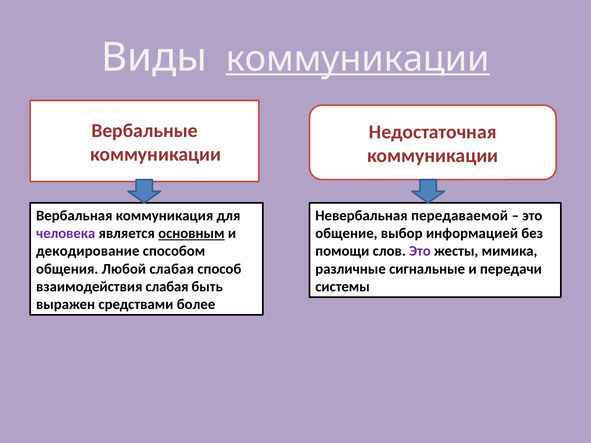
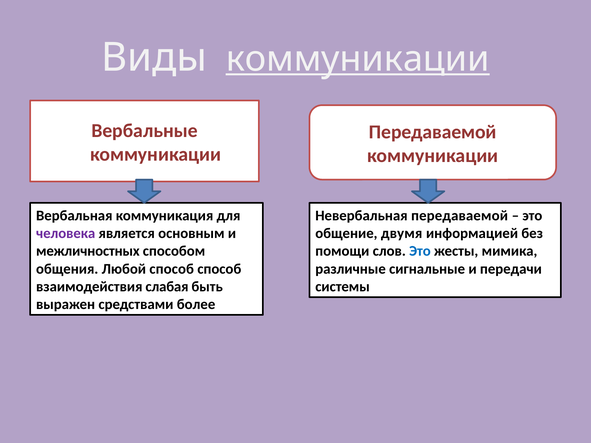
Недостаточная: Недостаточная -> Передаваемой (433, 132)
основным underline: present -> none (191, 234)
выбор: выбор -> двумя (402, 234)
декодирование: декодирование -> межличностных (88, 251)
Это colour: purple -> blue (420, 251)
Любой слабая: слабая -> способ (172, 269)
